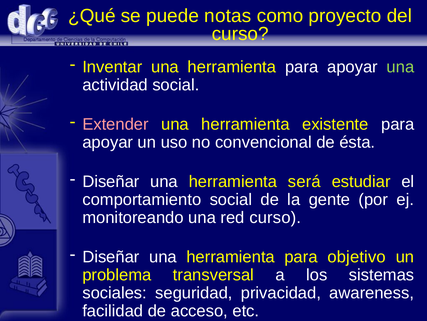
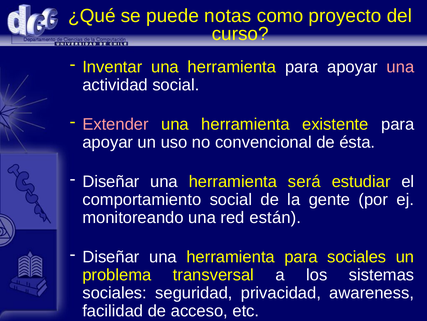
una colour: light green -> pink (401, 67)
red curso: curso -> están (275, 217)
para objetivo: objetivo -> sociales (357, 257)
